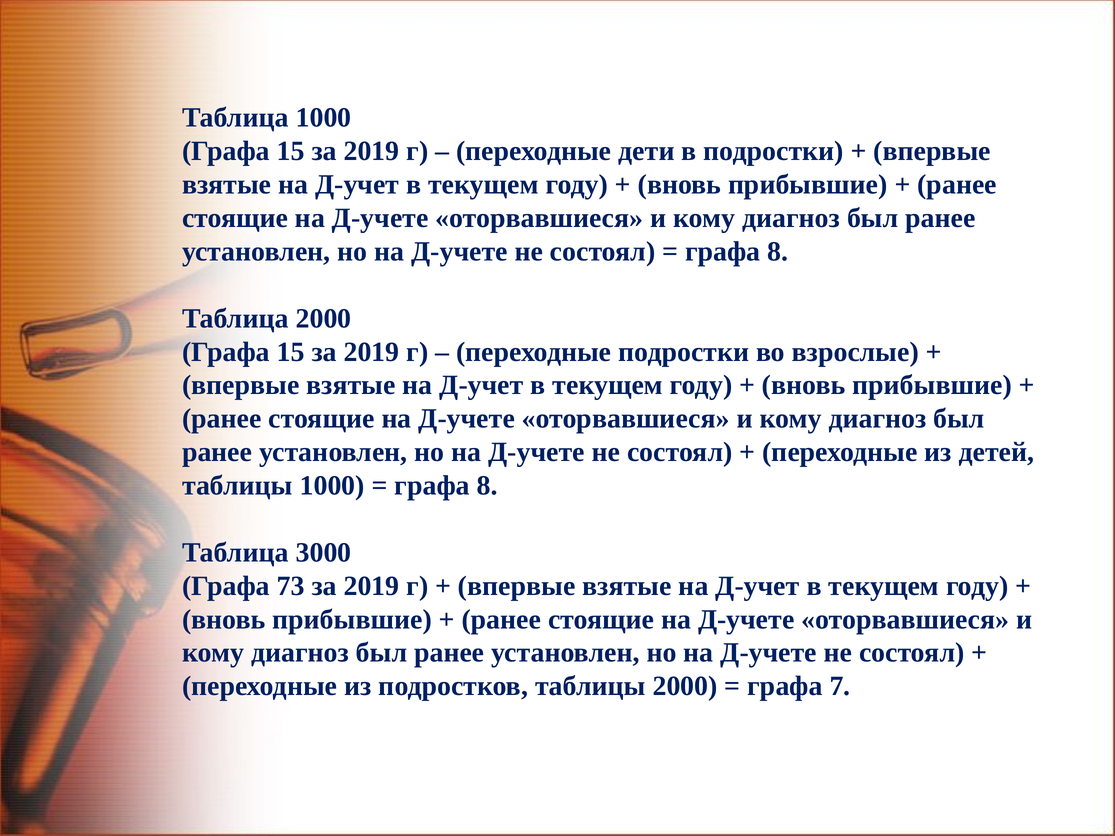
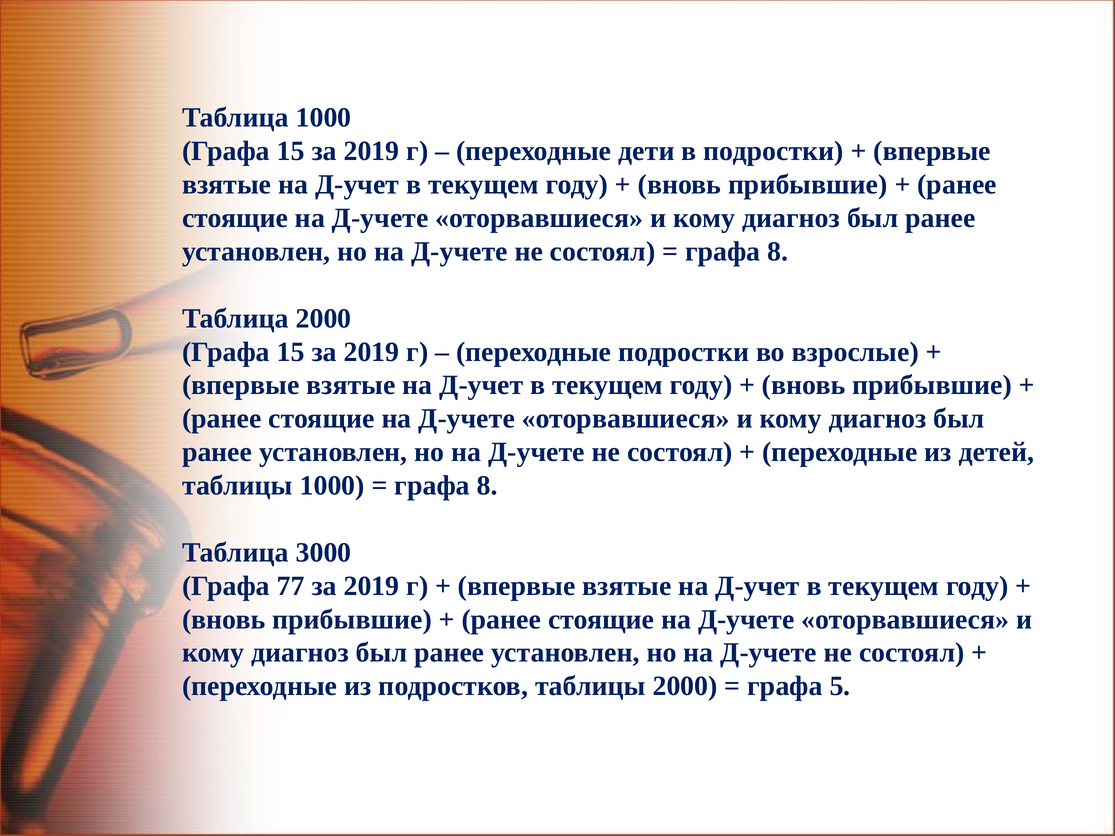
73: 73 -> 77 (291, 586)
7: 7 -> 5 (840, 686)
